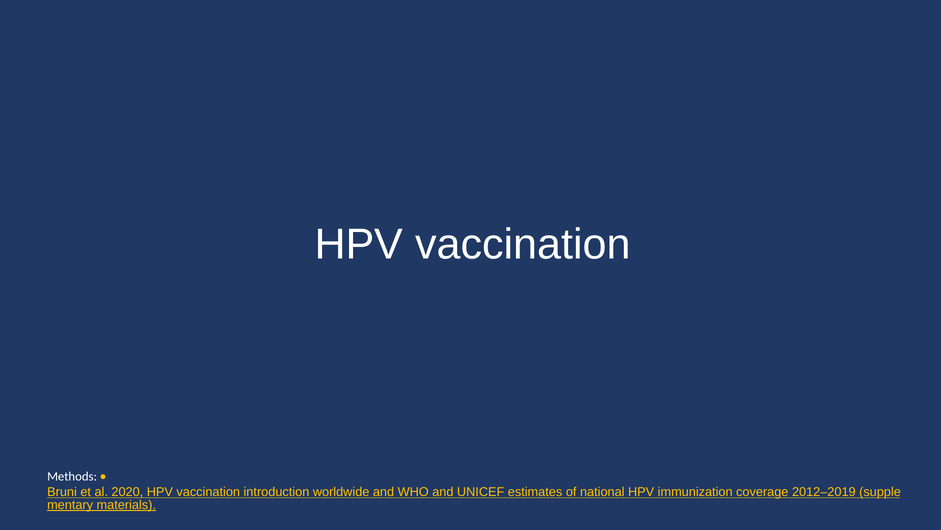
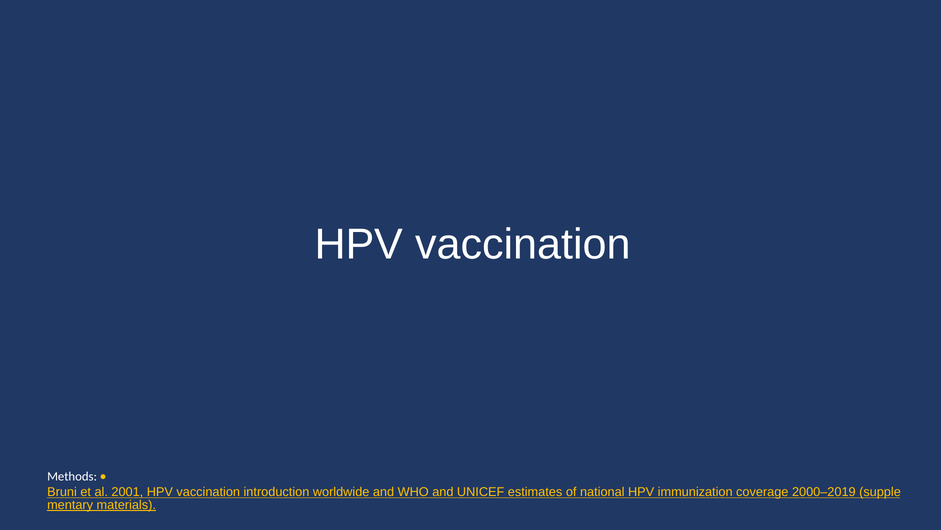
2020: 2020 -> 2001 (127, 491)
2012–2019: 2012–2019 -> 2000–2019 (824, 491)
